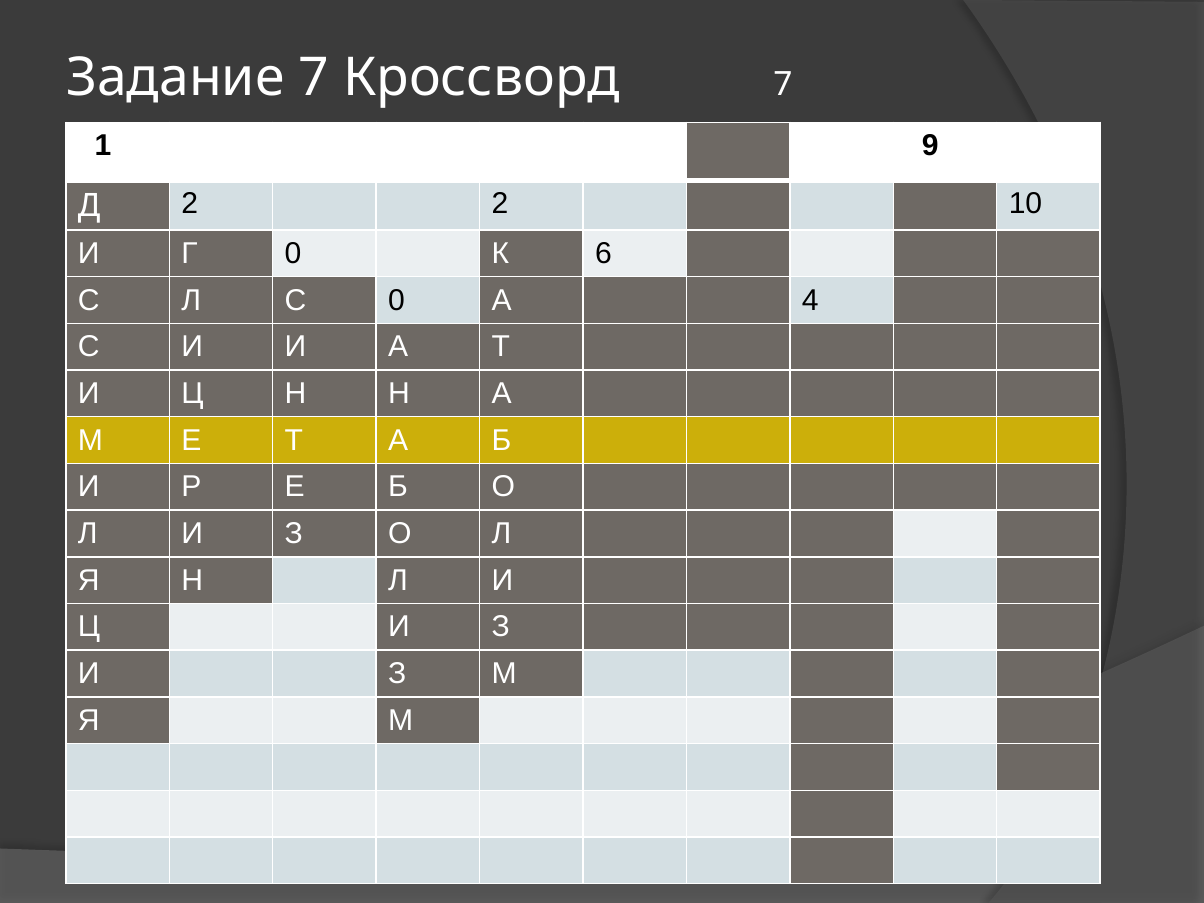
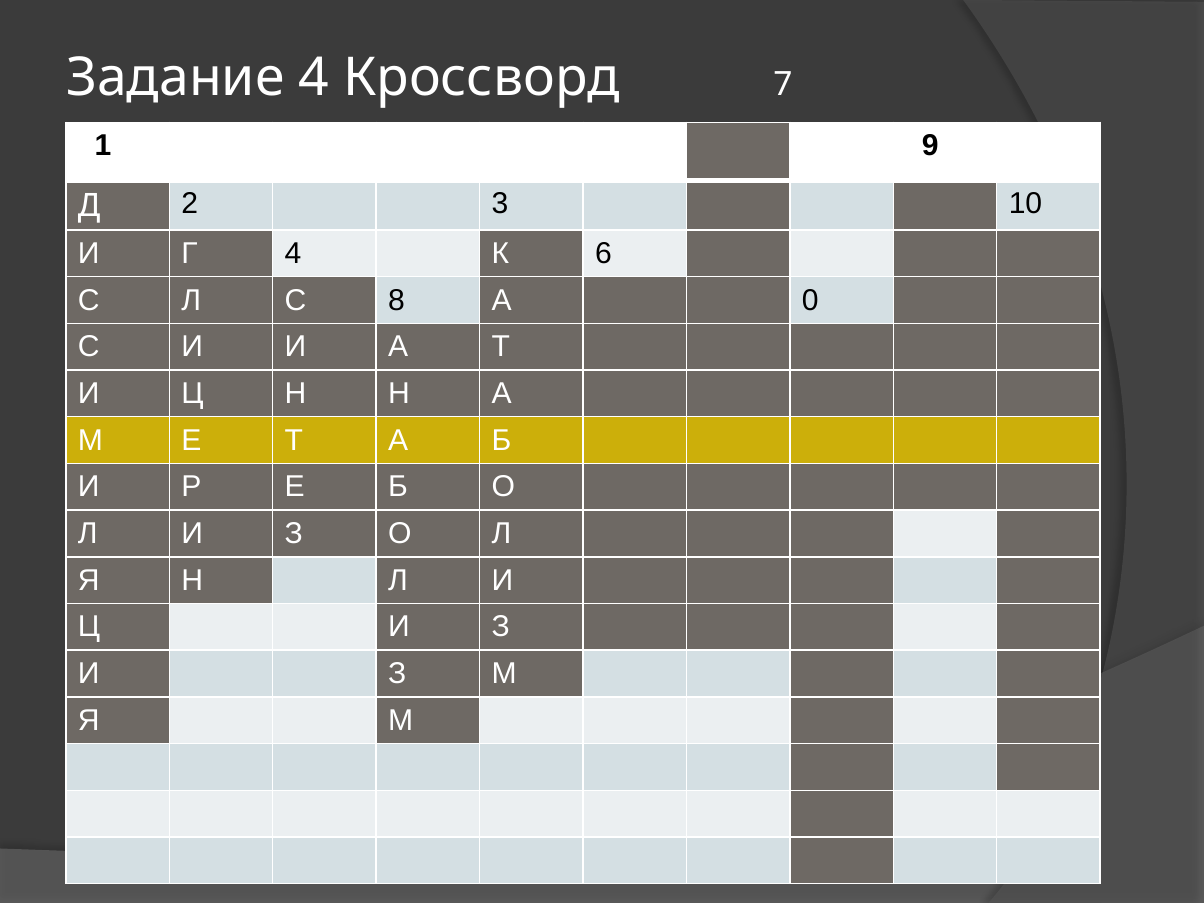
Задание 7: 7 -> 4 (314, 78)
2 2: 2 -> 3 (500, 204)
Г 0: 0 -> 4 (293, 253)
С 0: 0 -> 8 (397, 300)
4: 4 -> 0 (810, 300)
